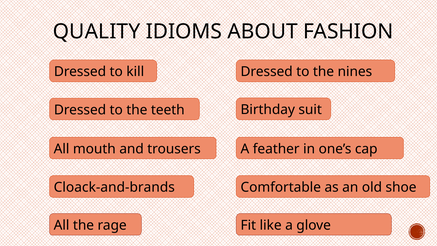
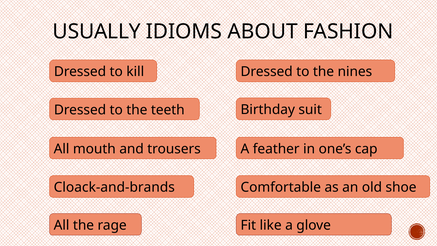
QUALITY: QUALITY -> USUALLY (97, 32)
